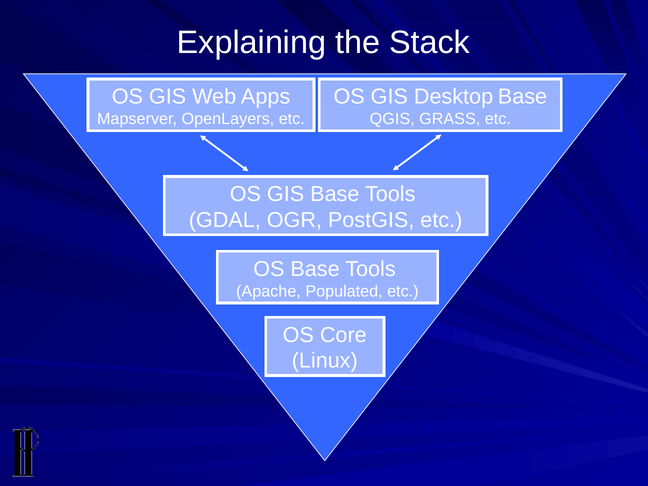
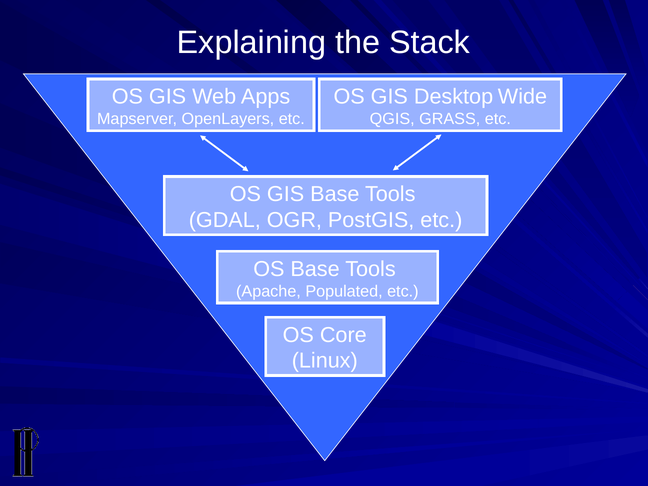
Desktop Base: Base -> Wide (522, 97)
